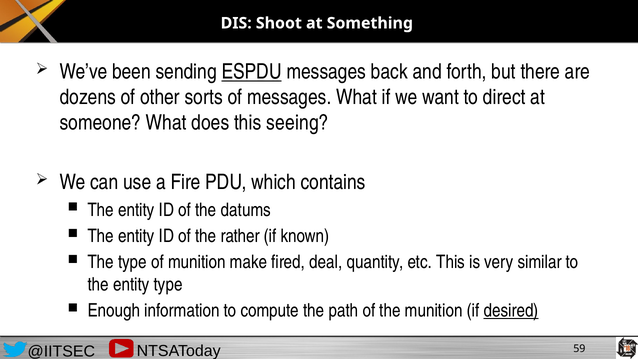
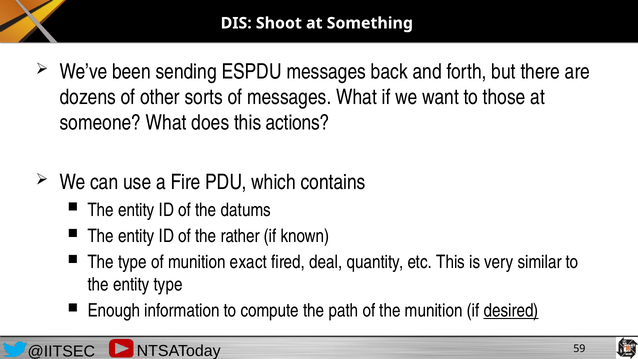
ESPDU underline: present -> none (252, 72)
direct: direct -> those (504, 97)
seeing: seeing -> actions (298, 123)
make: make -> exact (249, 262)
